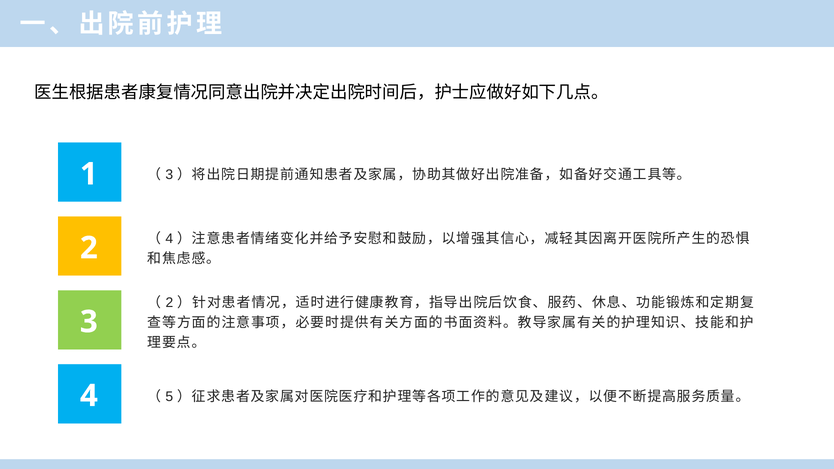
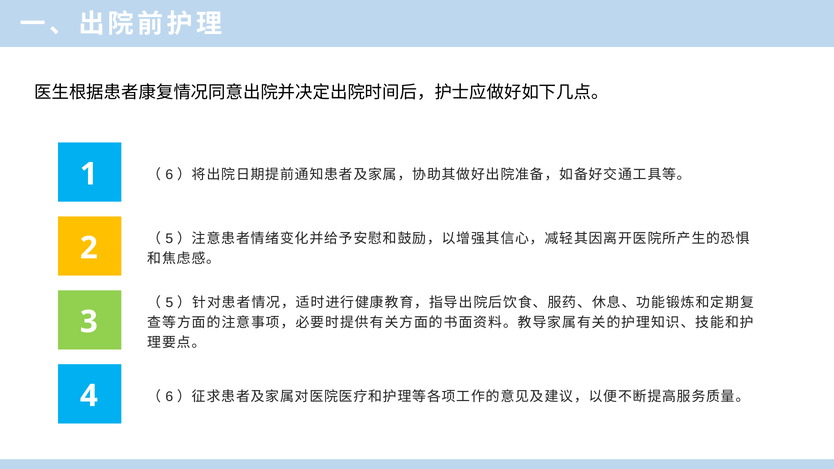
3: 3 -> 6 (169, 175)
4: 4 -> 5 (169, 239)
2: 2 -> 5 (169, 303)
5: 5 -> 6 (169, 397)
